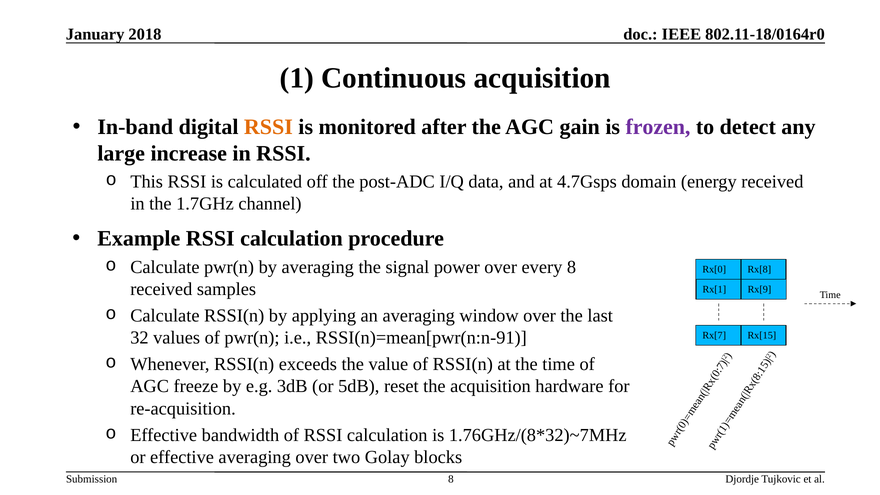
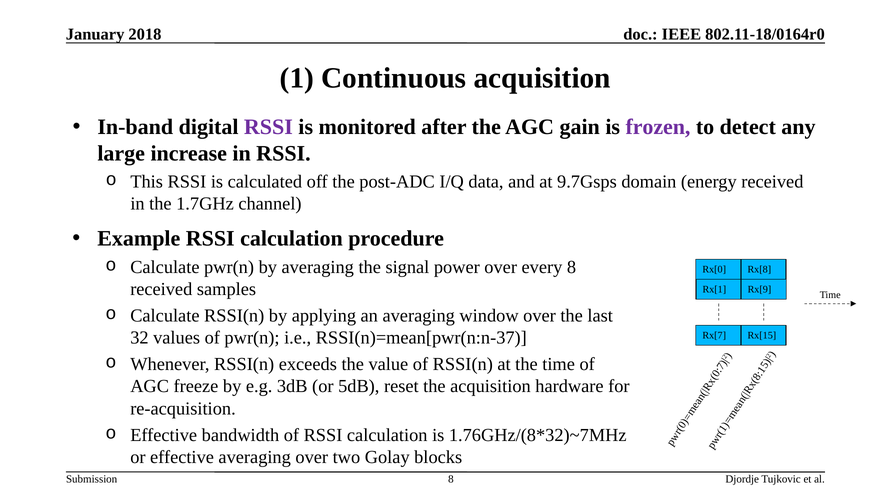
RSSI colour: orange -> purple (268, 127)
4.7Gsps: 4.7Gsps -> 9.7Gsps (587, 182)
RSSI(n)=mean[pwr(n:n-91: RSSI(n)=mean[pwr(n:n-91 -> RSSI(n)=mean[pwr(n:n-37 (421, 338)
